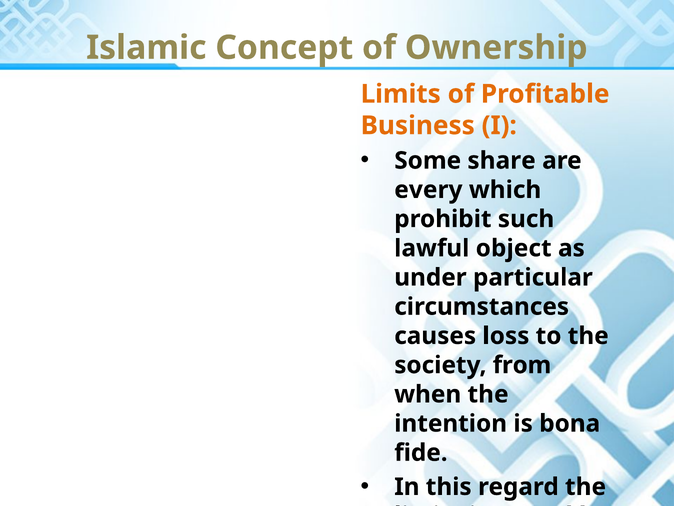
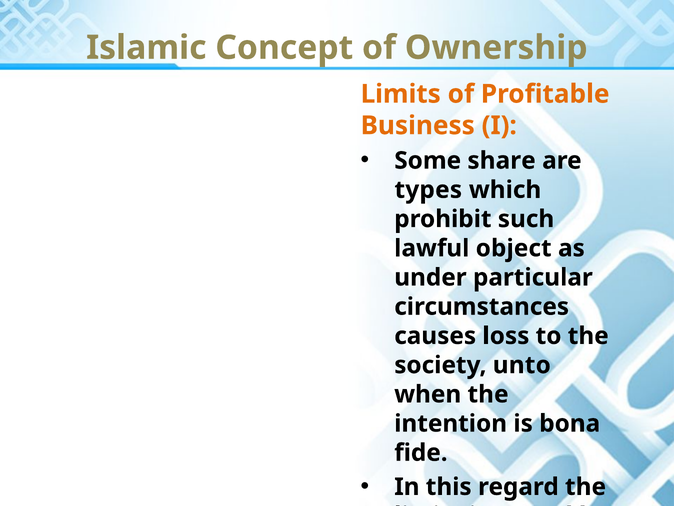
every: every -> types (428, 190)
from: from -> unto (522, 365)
